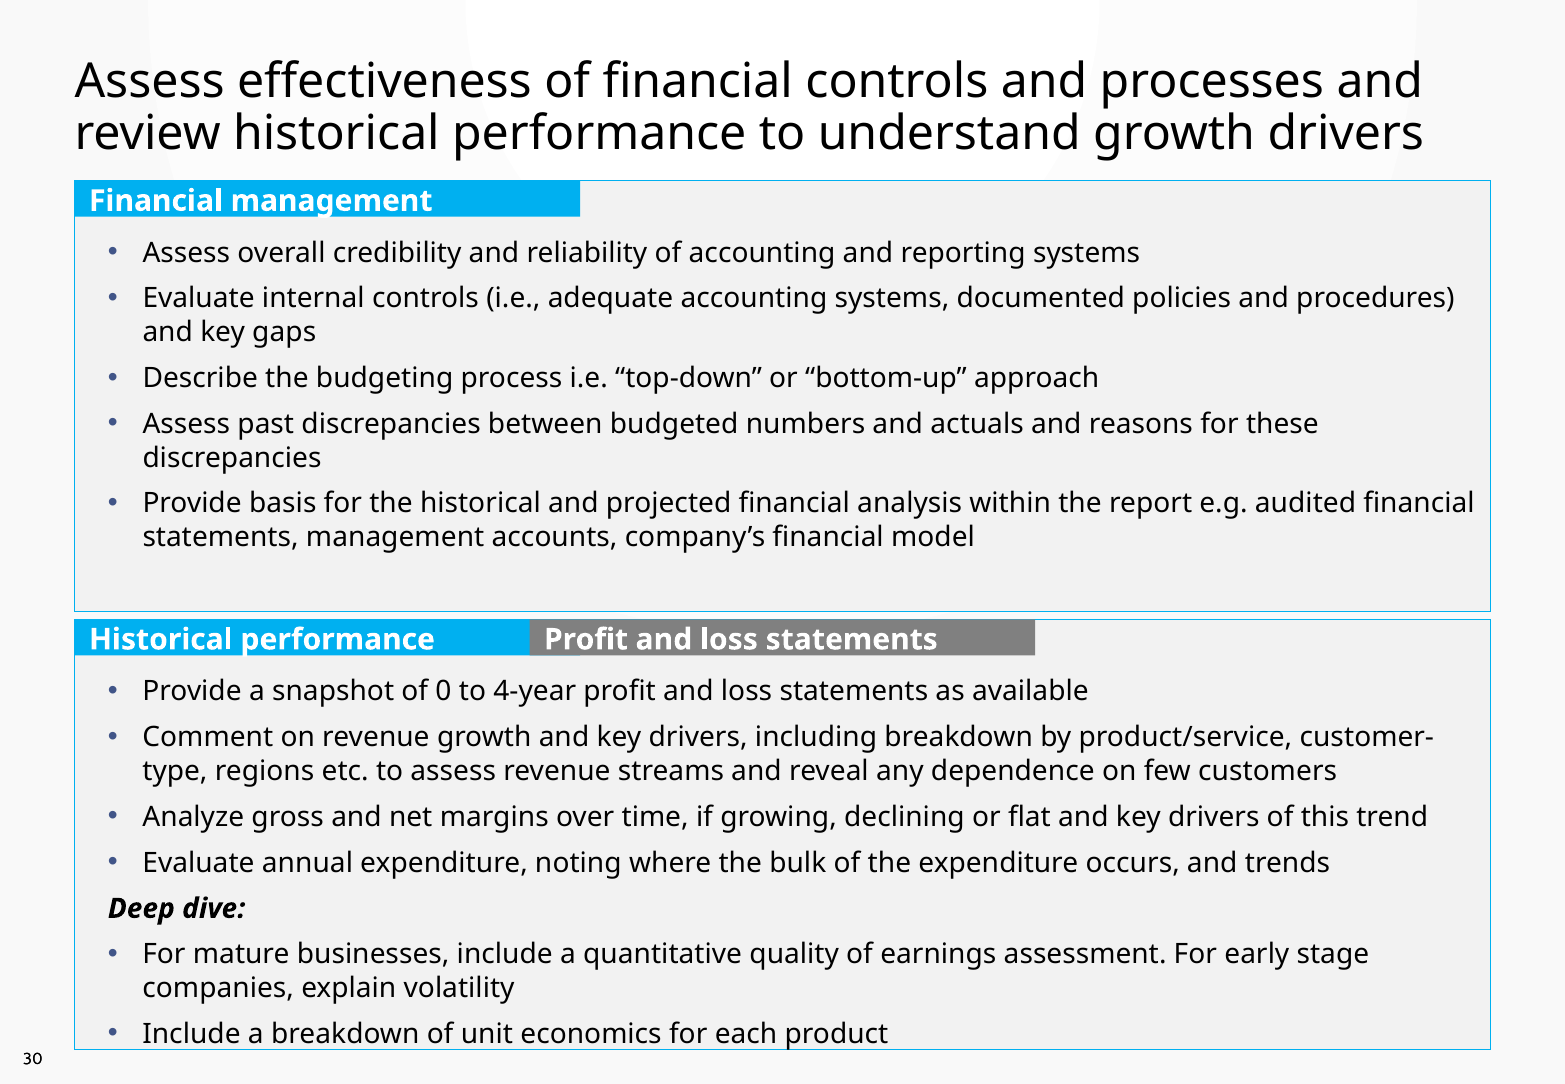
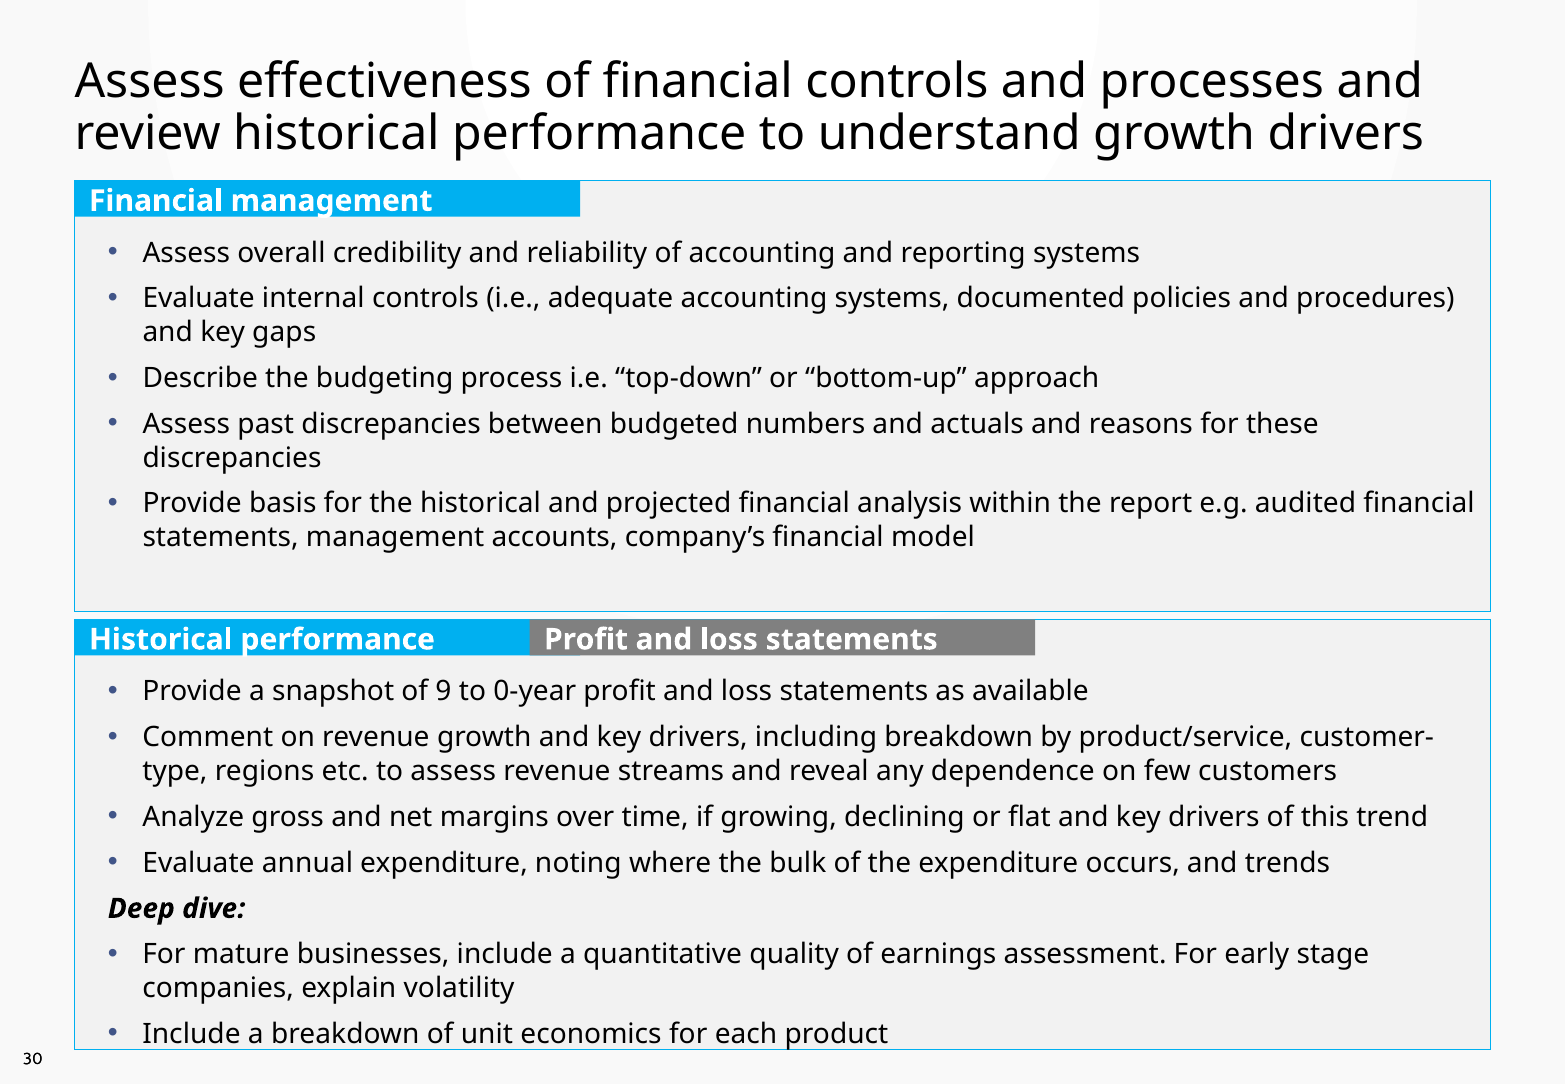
0: 0 -> 9 (443, 691)
4-year: 4-year -> 0-year (535, 691)
